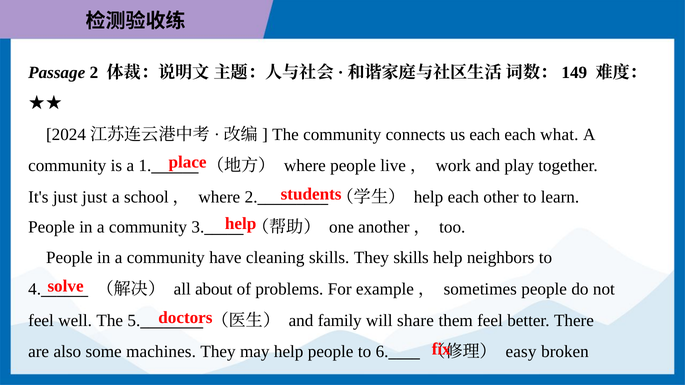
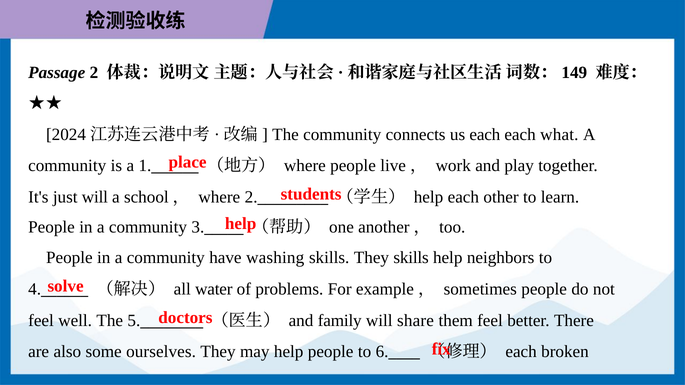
just just: just -> will (95, 197)
cleaning: cleaning -> washing (275, 258)
about: about -> water (214, 289)
machines: machines -> ourselves (161, 352)
easy: easy -> each (521, 352)
